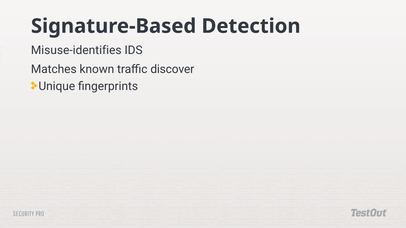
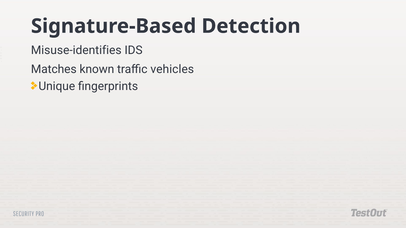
discover: discover -> vehicles (172, 69)
